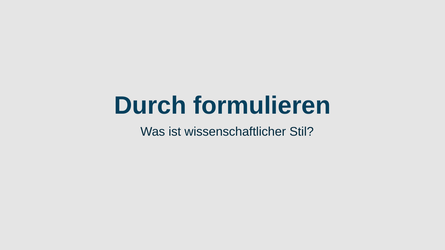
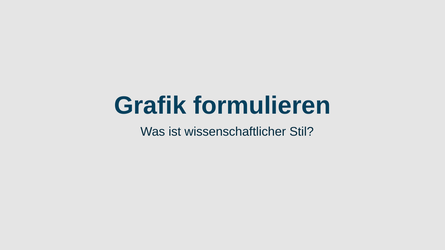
Durch: Durch -> Grafik (150, 106)
